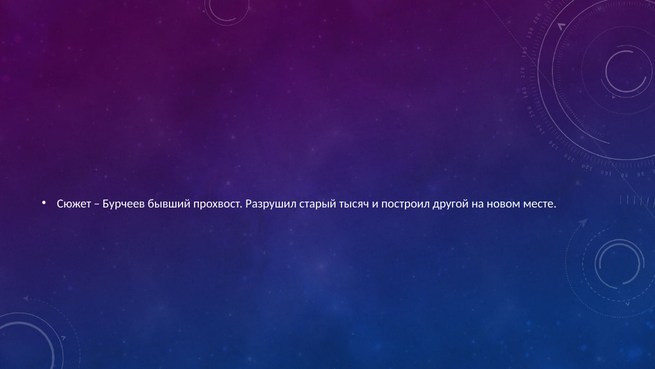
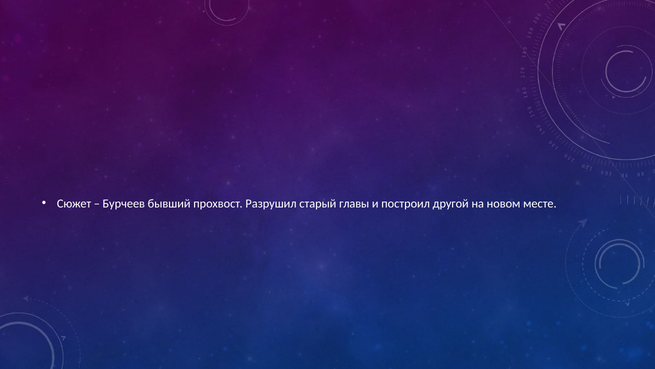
тысяч: тысяч -> главы (354, 203)
